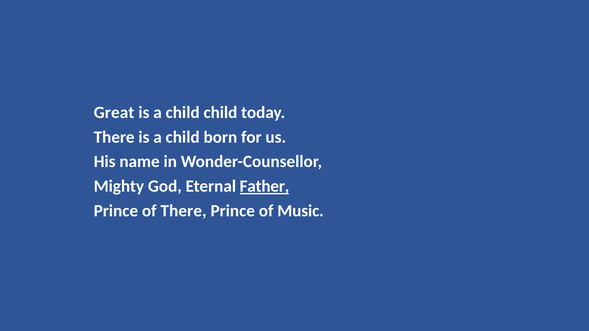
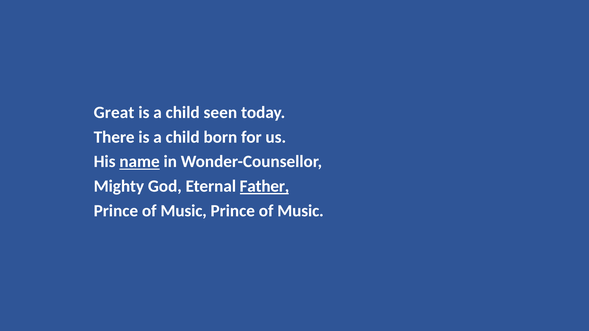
child child: child -> seen (220, 112)
name underline: none -> present (140, 162)
There: There -> Music (184, 211)
